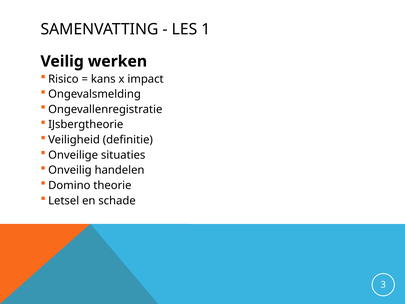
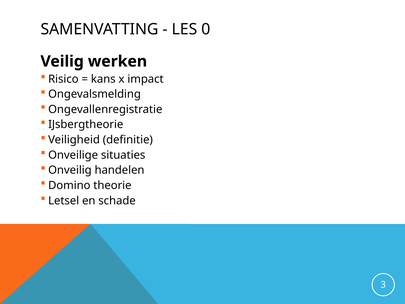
1: 1 -> 0 (206, 29)
